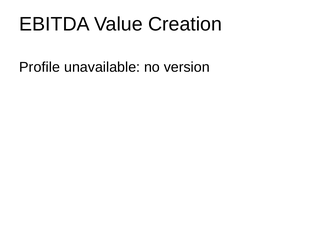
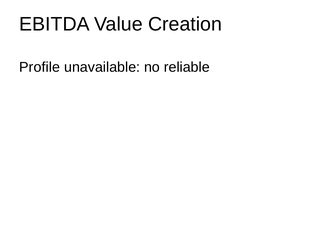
version: version -> reliable (187, 67)
